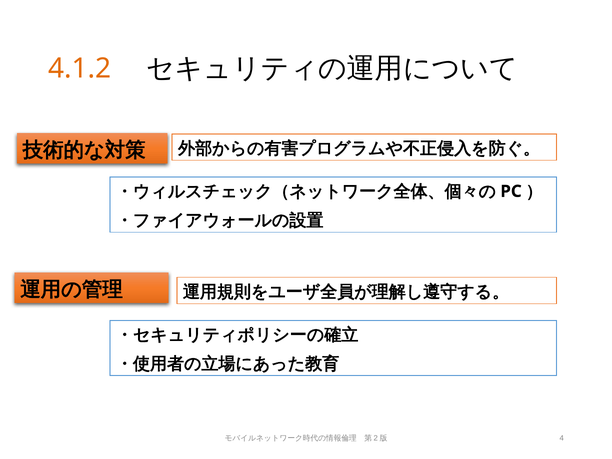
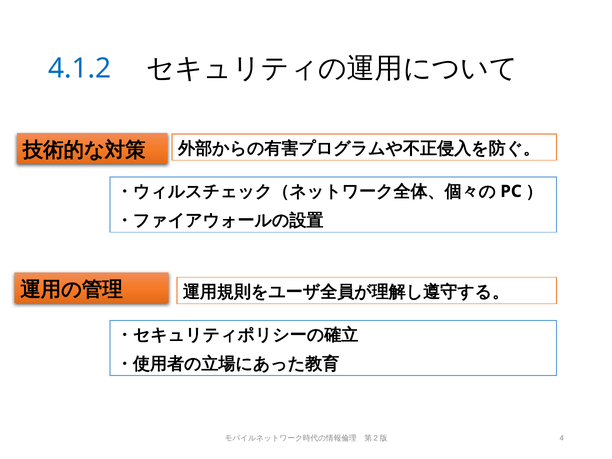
4.1.2 colour: orange -> blue (80, 69)
